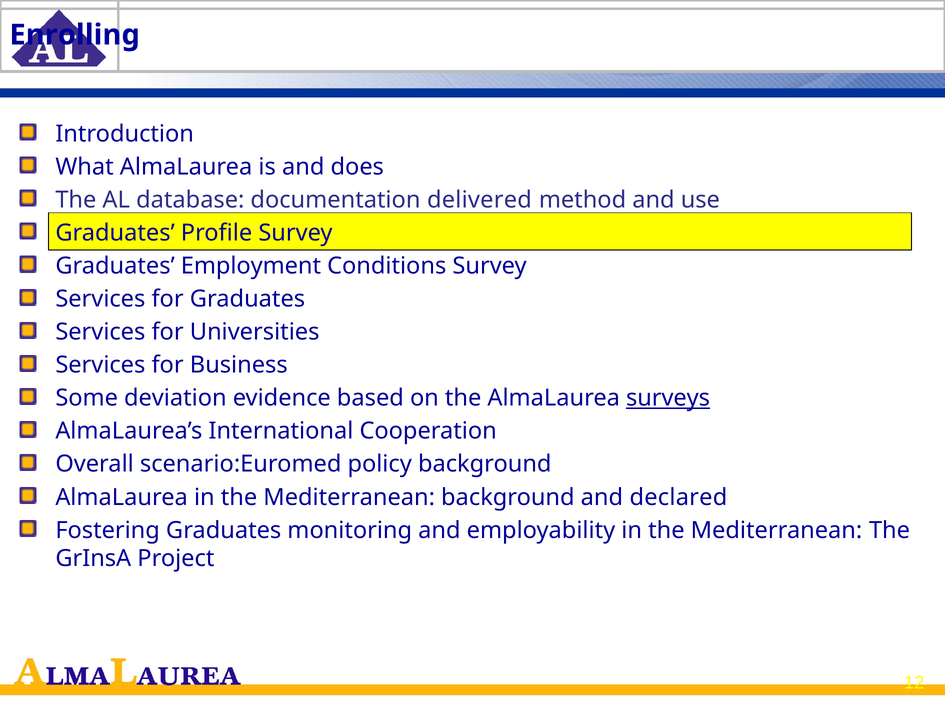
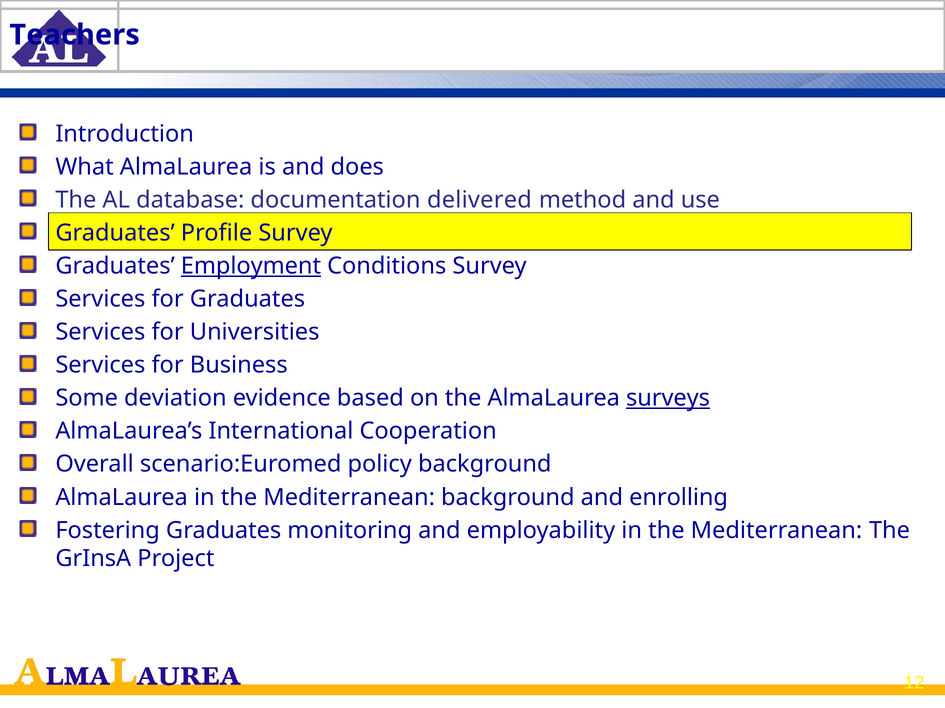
Enrolling: Enrolling -> Teachers (75, 35)
Employment underline: none -> present (251, 266)
declared: declared -> enrolling (679, 498)
